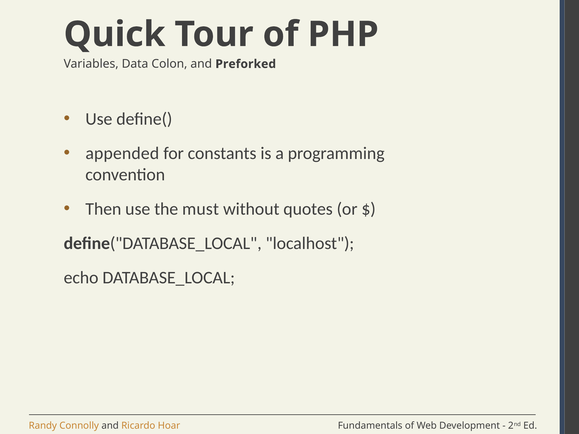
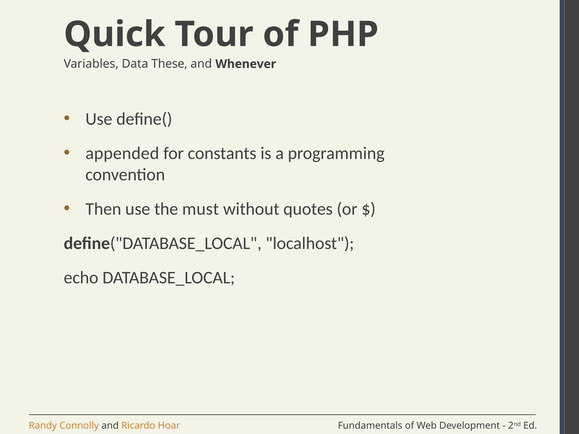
Colon: Colon -> These (169, 64)
Preforked: Preforked -> Whenever (246, 64)
